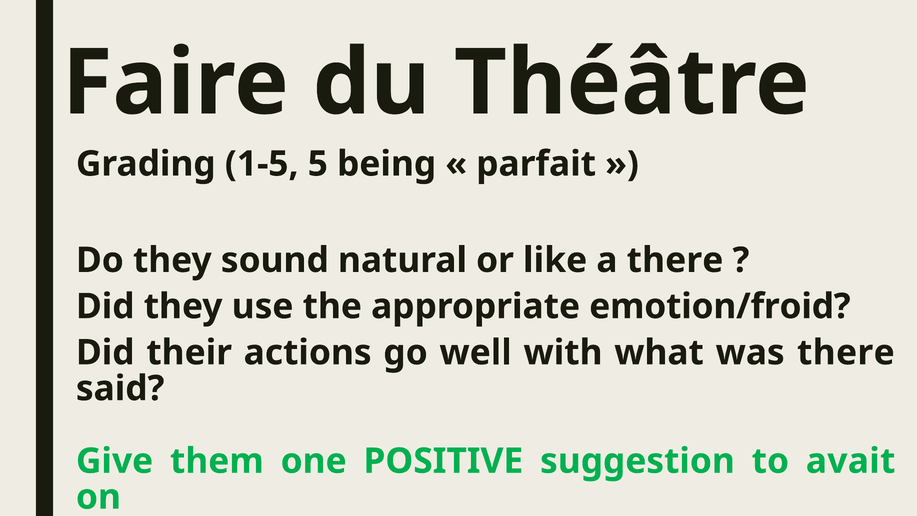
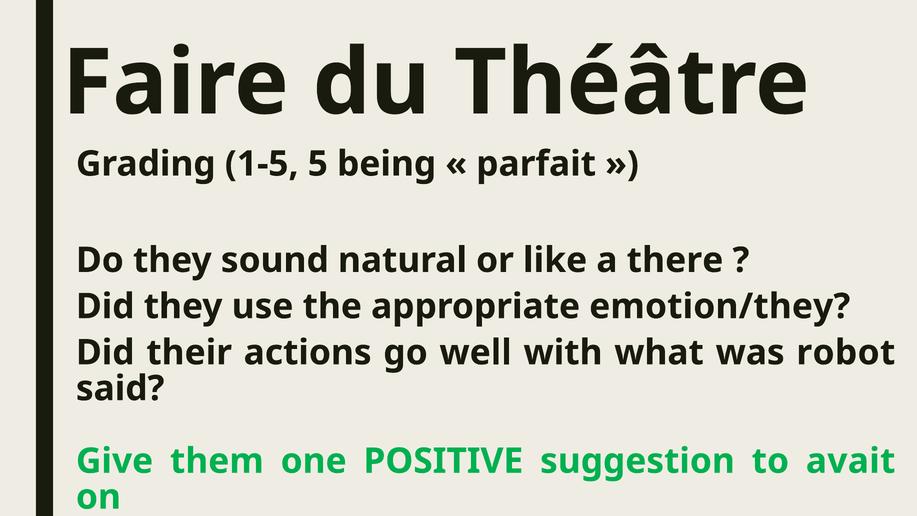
emotion/froid: emotion/froid -> emotion/they (720, 306)
was there: there -> robot (846, 353)
